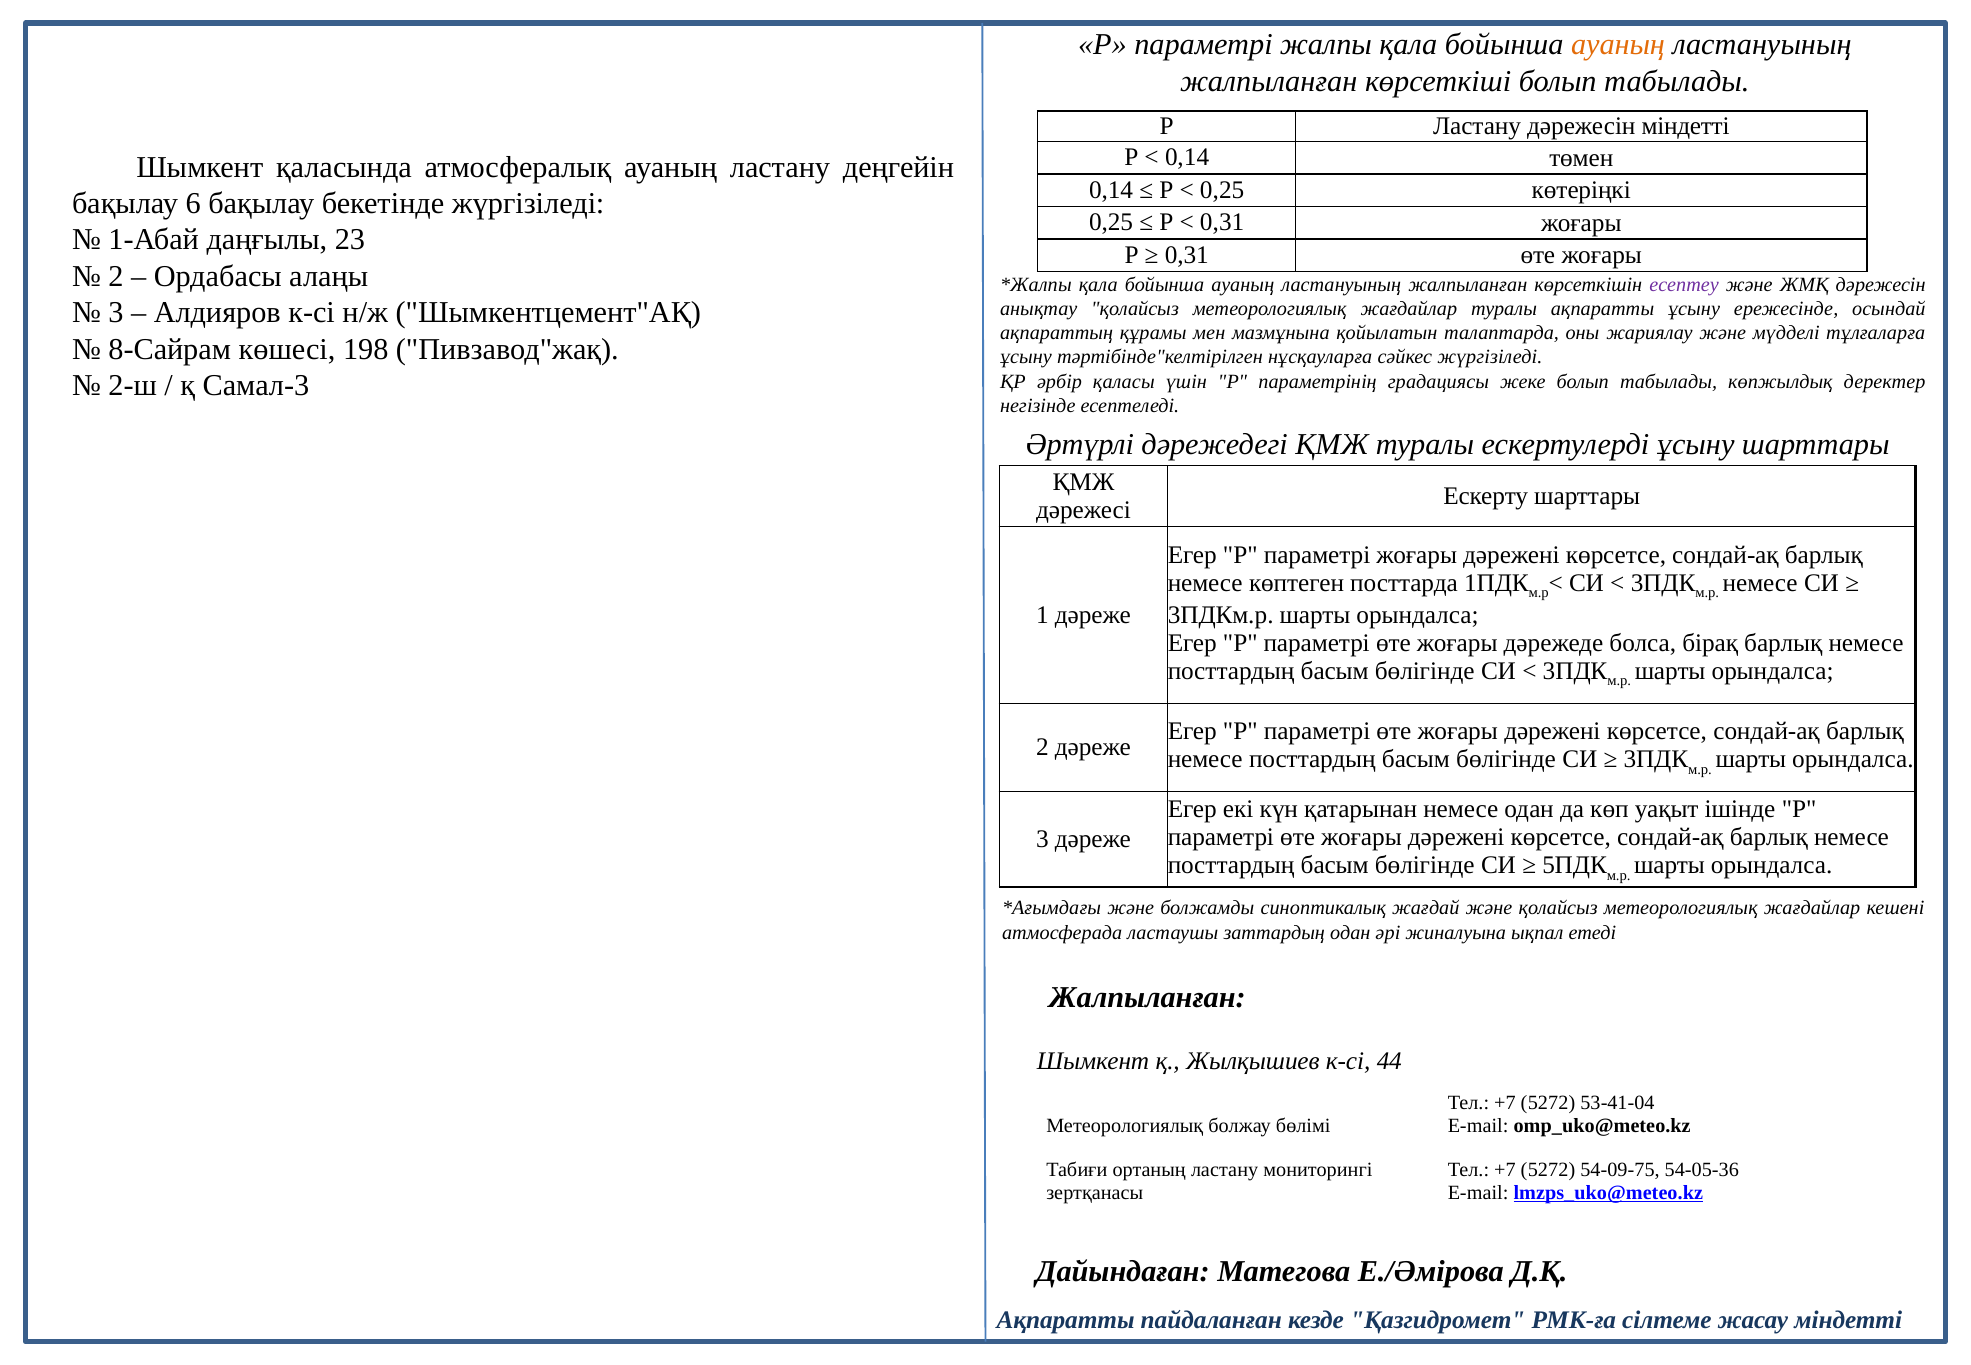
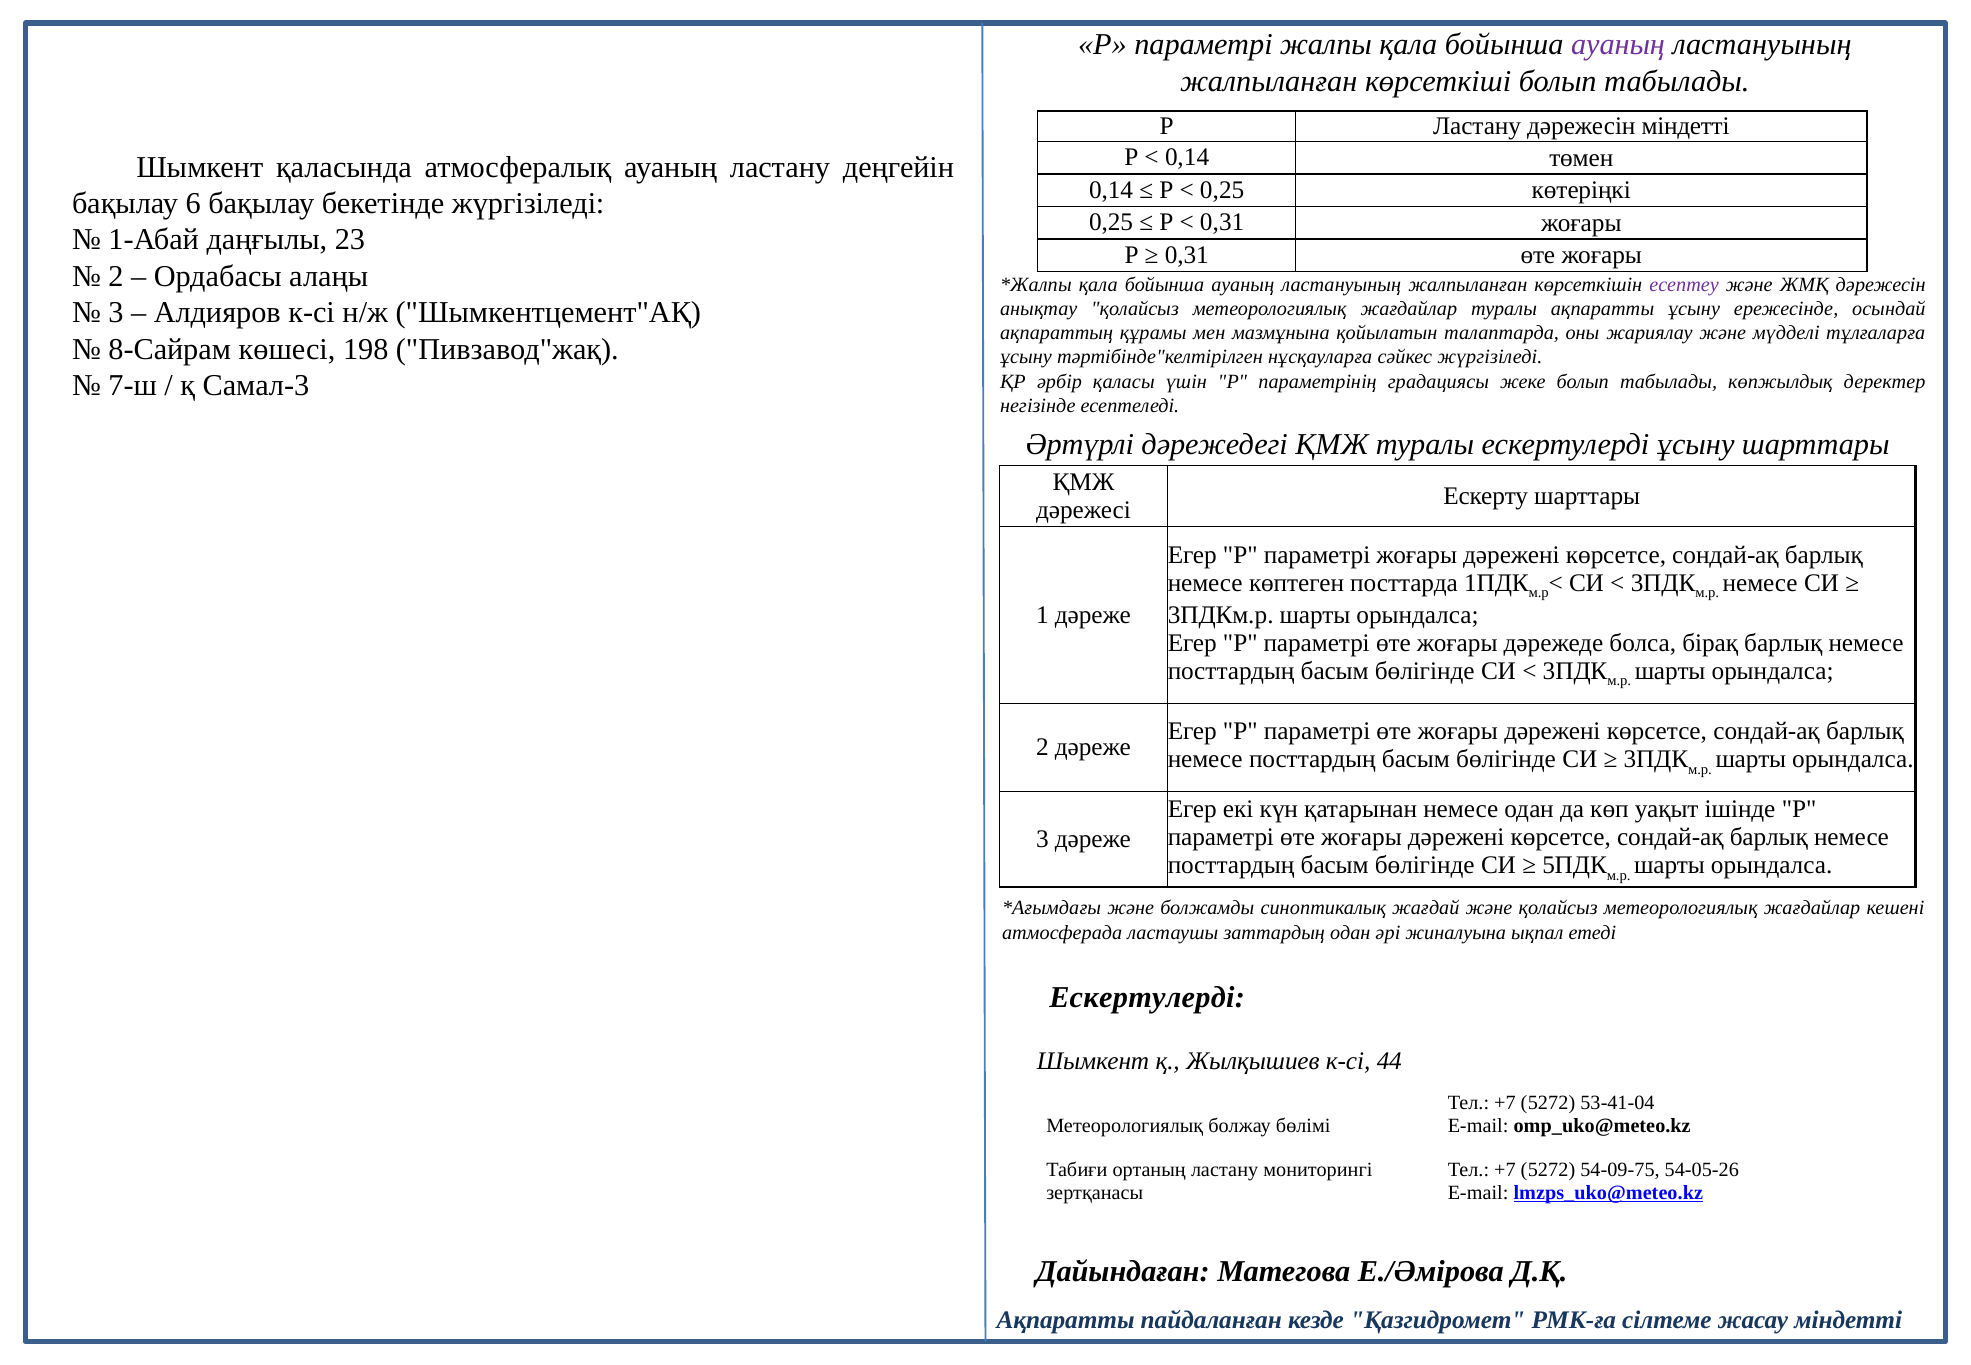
ауаның colour: orange -> purple (1618, 45)
2-ш: 2-ш -> 7-ш (133, 385)
Жалпыланған: Жалпыланған -> Ескертулерді (1147, 997)
54-05-36: 54-05-36 -> 54-05-26 (1702, 1170)
